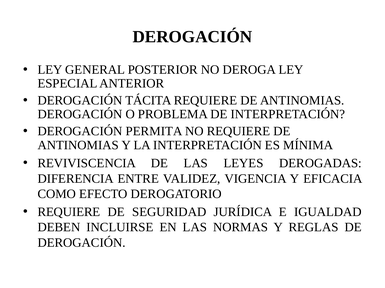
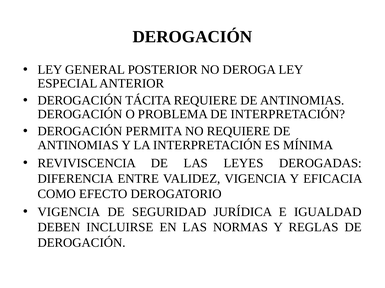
REQUIERE: REQUIERE -> VIGENCIA (69, 212)
